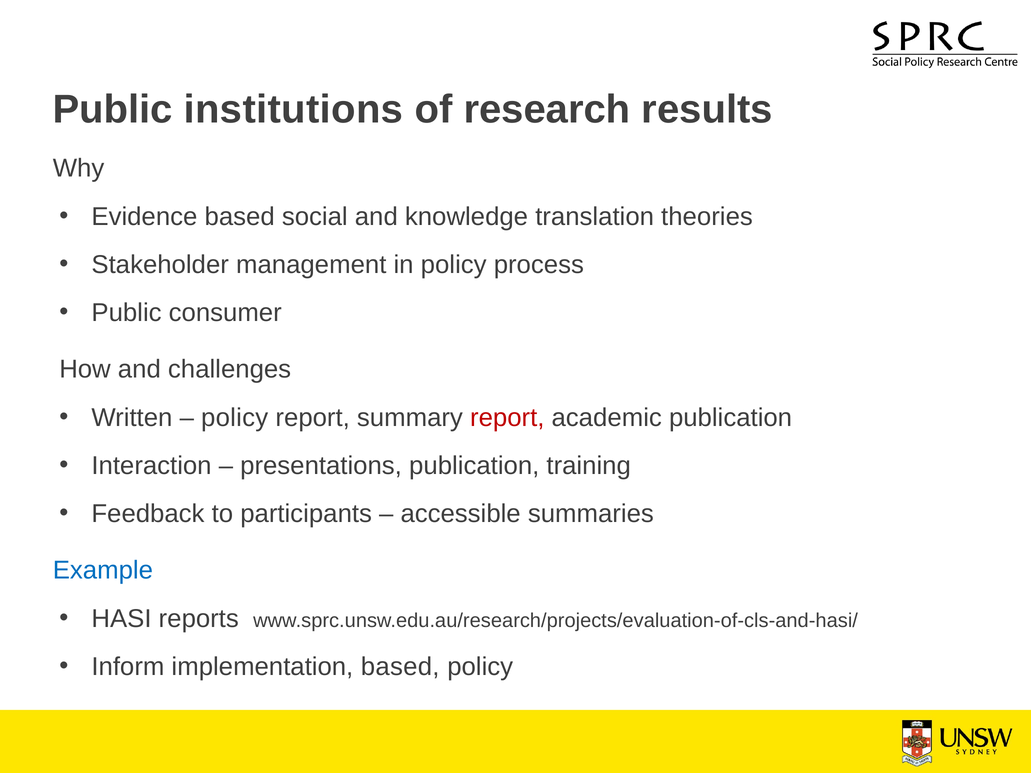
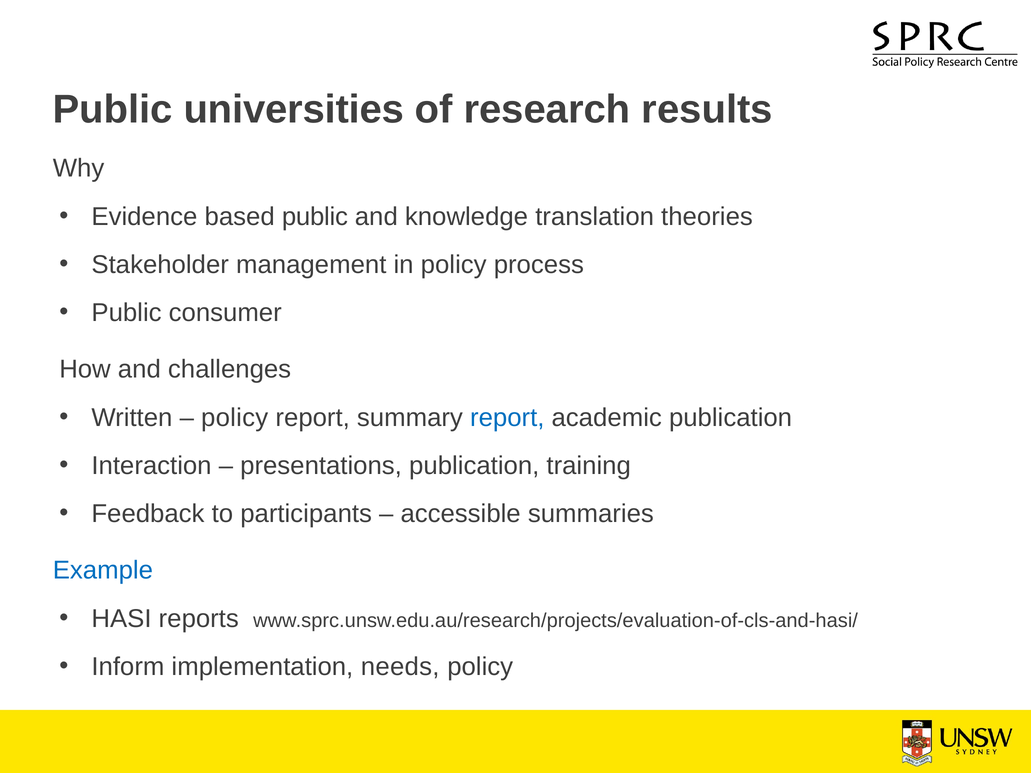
institutions: institutions -> universities (294, 110)
based social: social -> public (315, 217)
report colour: red -> blue (507, 418)
implementation based: based -> needs (400, 667)
